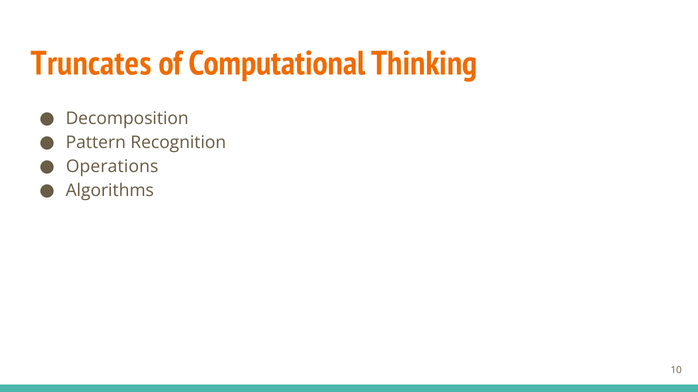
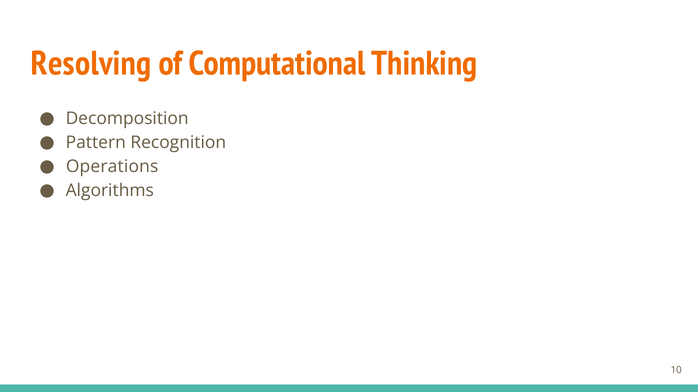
Truncates: Truncates -> Resolving (91, 64)
